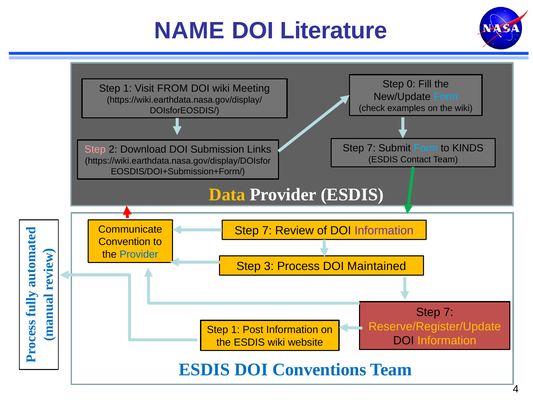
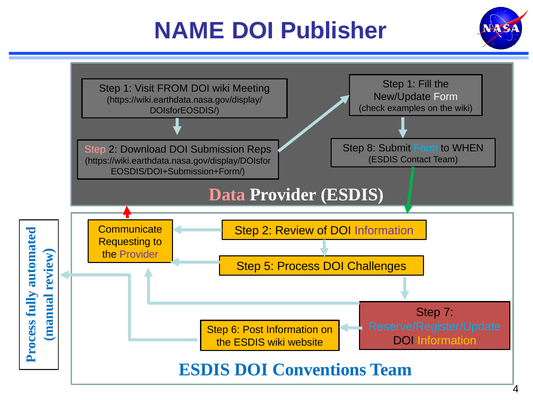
Literature: Literature -> Publisher (334, 31)
0: 0 -> 1 (411, 84)
Form colour: light blue -> white (446, 97)
7: 7 -> 8 (371, 148)
KINDS: KINDS -> WHEN (468, 148)
Links: Links -> Reps (259, 149)
Data colour: yellow -> pink (227, 195)
7: 7 -> 2 (267, 231)
Convention: Convention -> Requesting (124, 242)
Provider colour: blue -> purple (139, 254)
3: 3 -> 5 (269, 266)
Maintained: Maintained -> Challenges (377, 266)
Reserve/Register/Update colour: yellow -> light blue (435, 326)
1: 1 -> 6 (235, 330)
